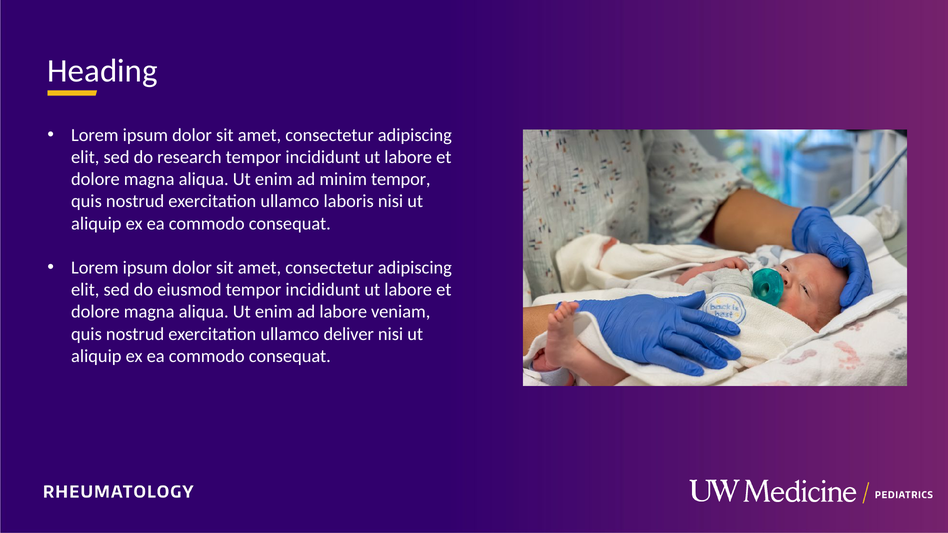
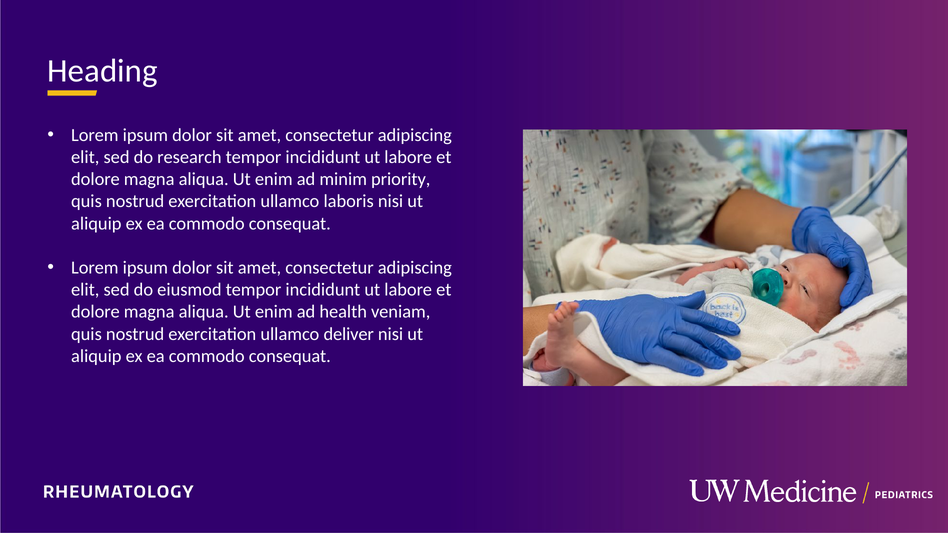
minim tempor: tempor -> priority (401, 179)
ad labore: labore -> health (343, 312)
